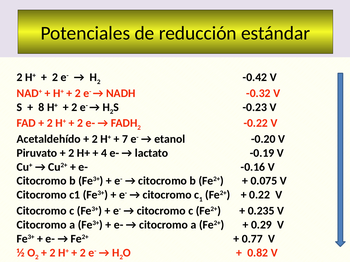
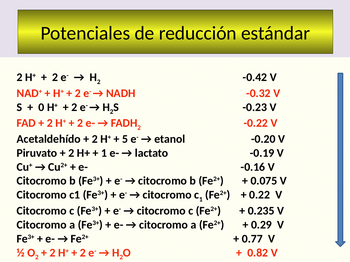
8: 8 -> 0 (41, 107)
7: 7 -> 5 (125, 139)
4: 4 -> 1 (104, 153)
